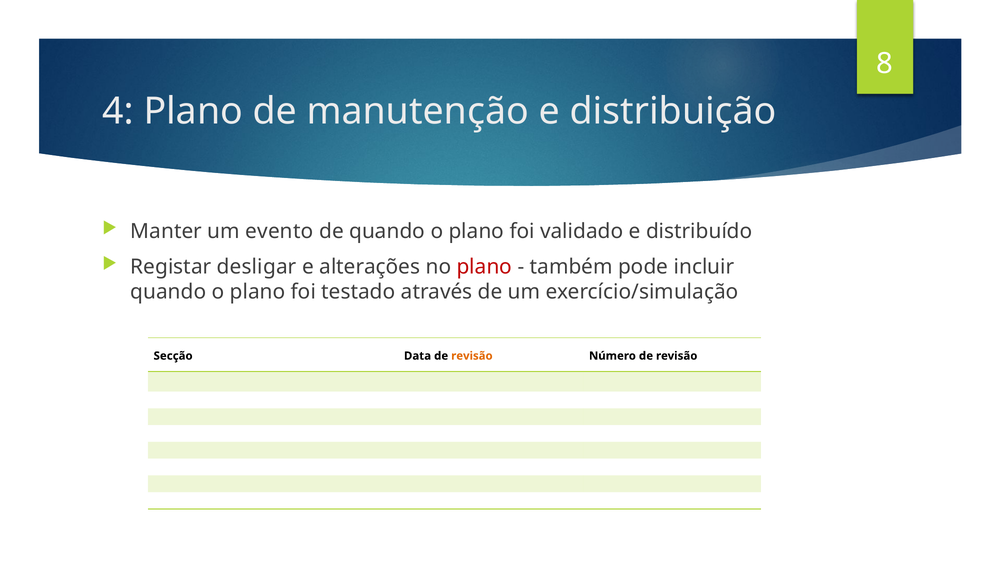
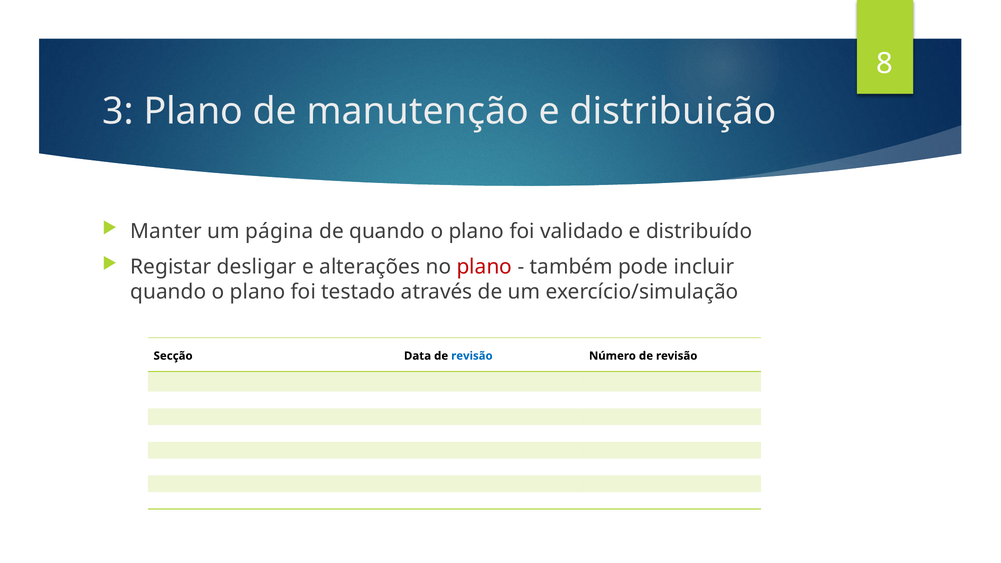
4: 4 -> 3 (118, 112)
evento: evento -> página (279, 232)
revisão colour: orange -> blue (472, 356)
